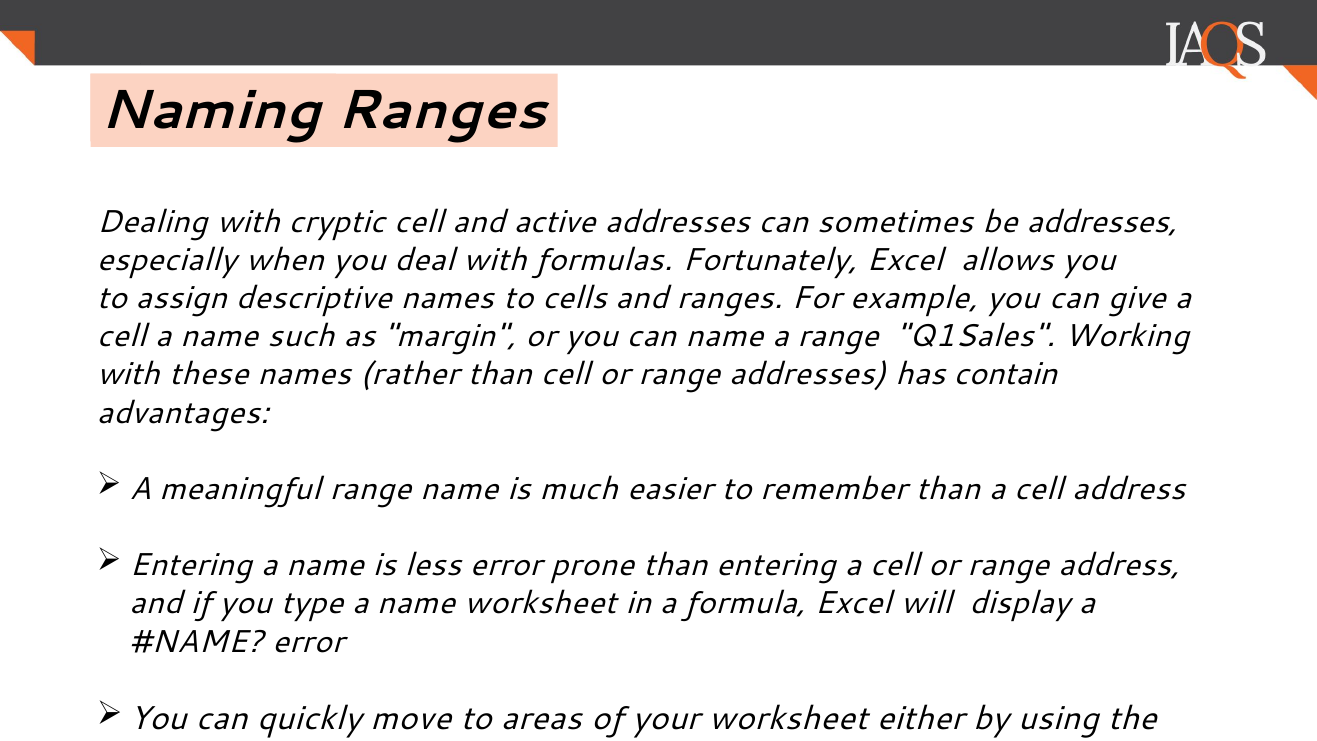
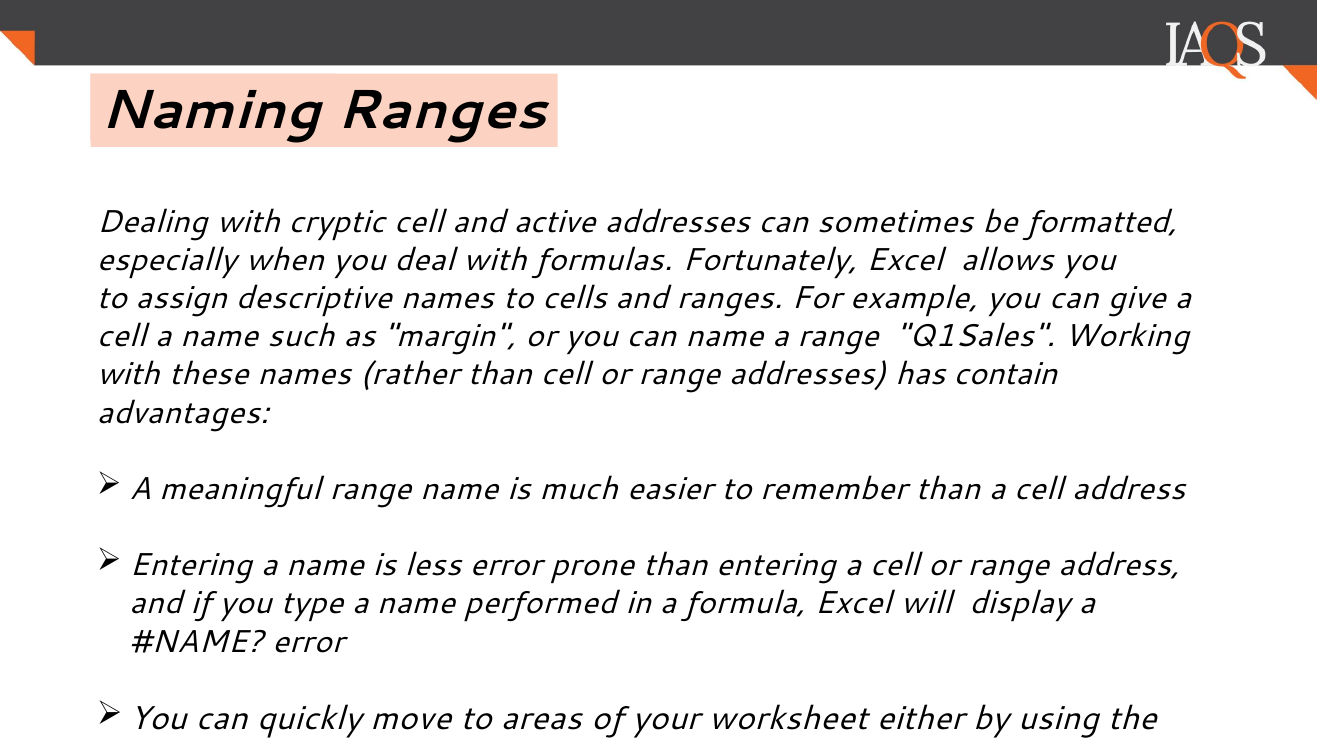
be addresses: addresses -> formatted (1102, 222)
name worksheet: worksheet -> performed (540, 603)
